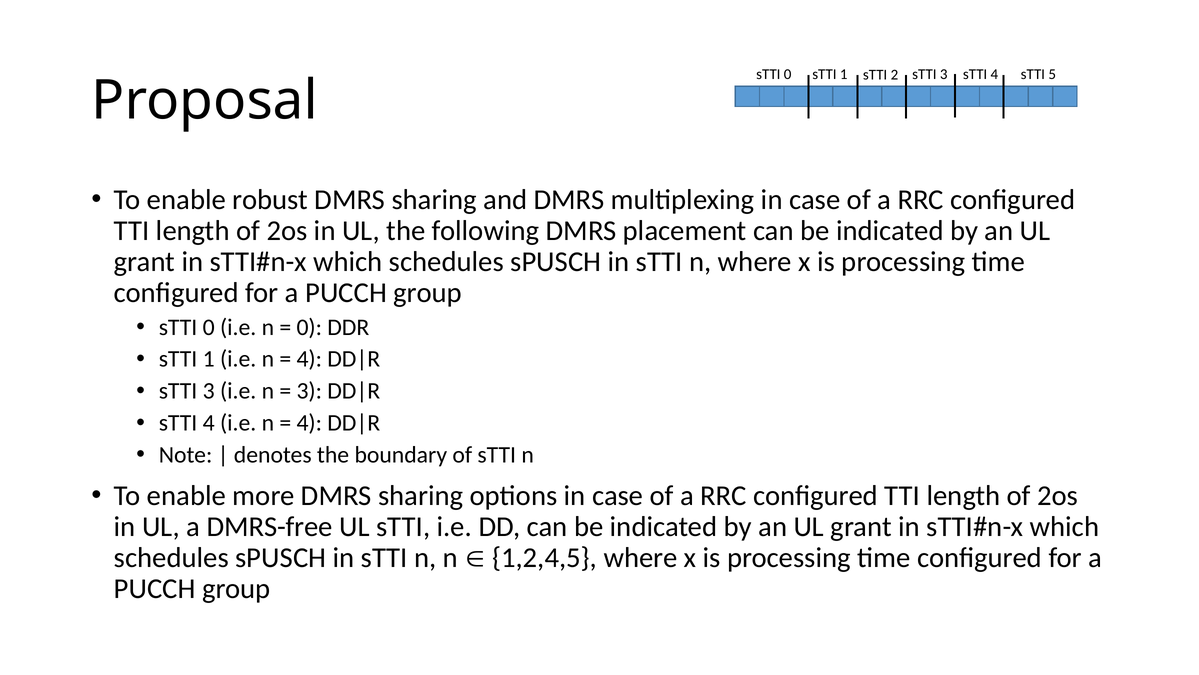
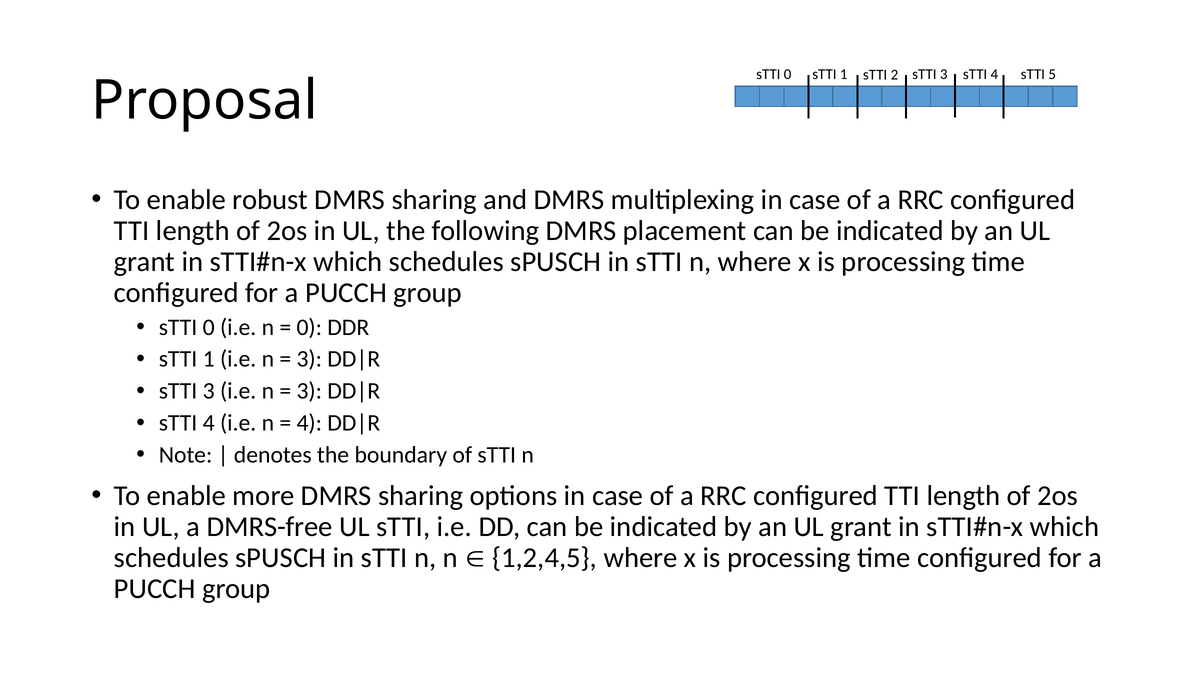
4: 4 -> 3 (309, 359)
